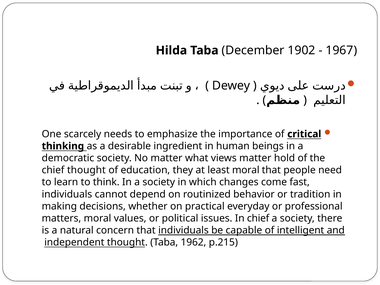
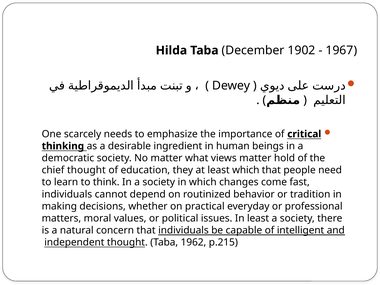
least moral: moral -> which (246, 170)
In chief: chief -> least (258, 218)
